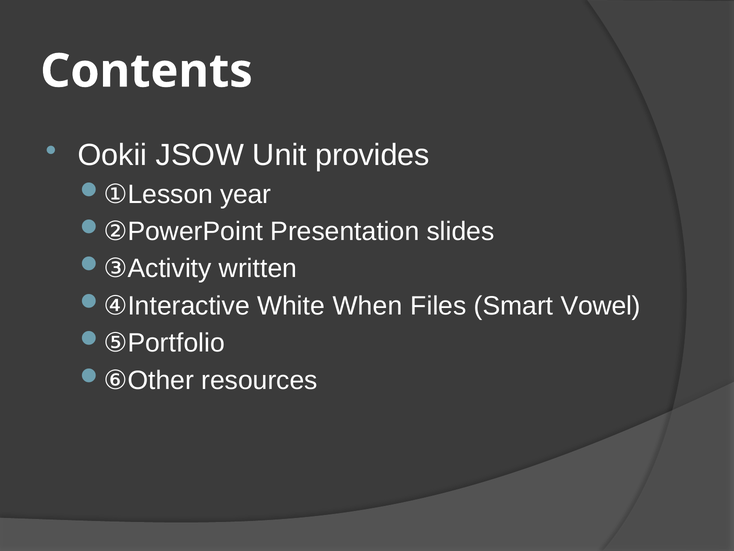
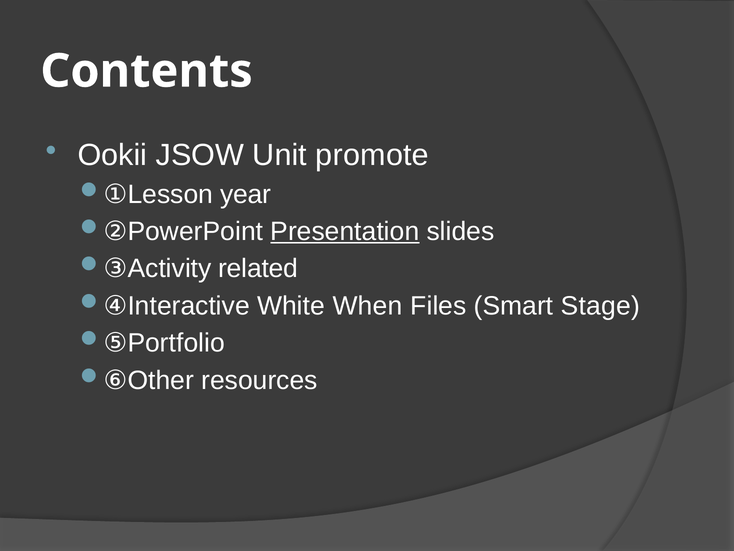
provides: provides -> promote (372, 155)
Presentation underline: none -> present (345, 231)
written: written -> related (258, 268)
Vowel: Vowel -> Stage (600, 306)
